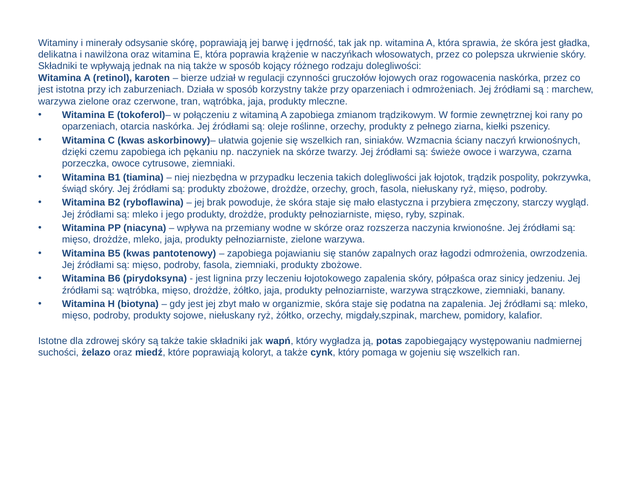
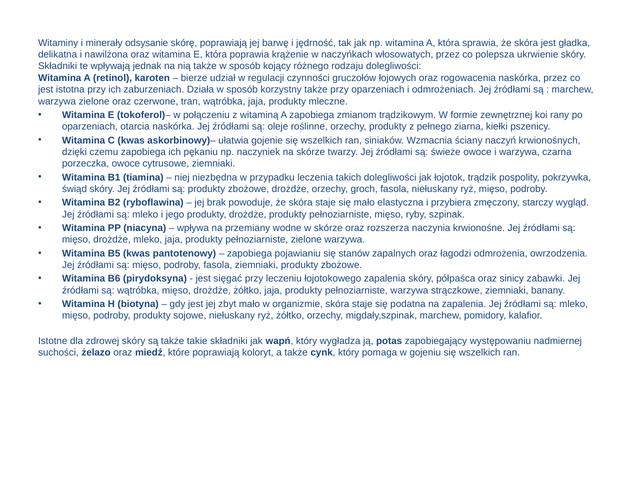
lignina: lignina -> sięgać (228, 279)
jedzeniu: jedzeniu -> zabawki (546, 279)
